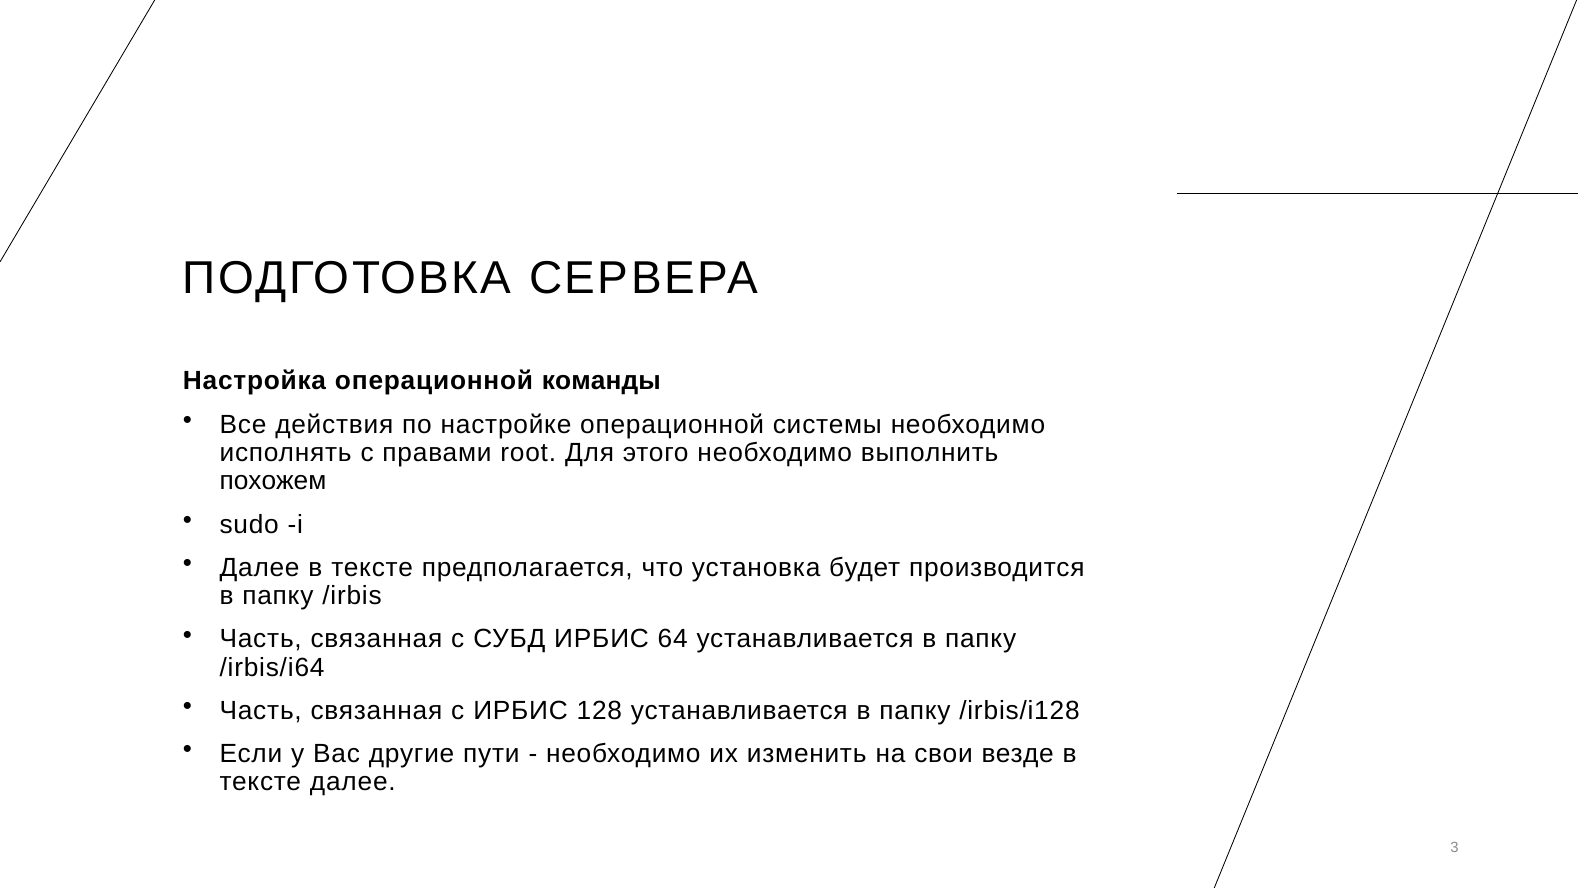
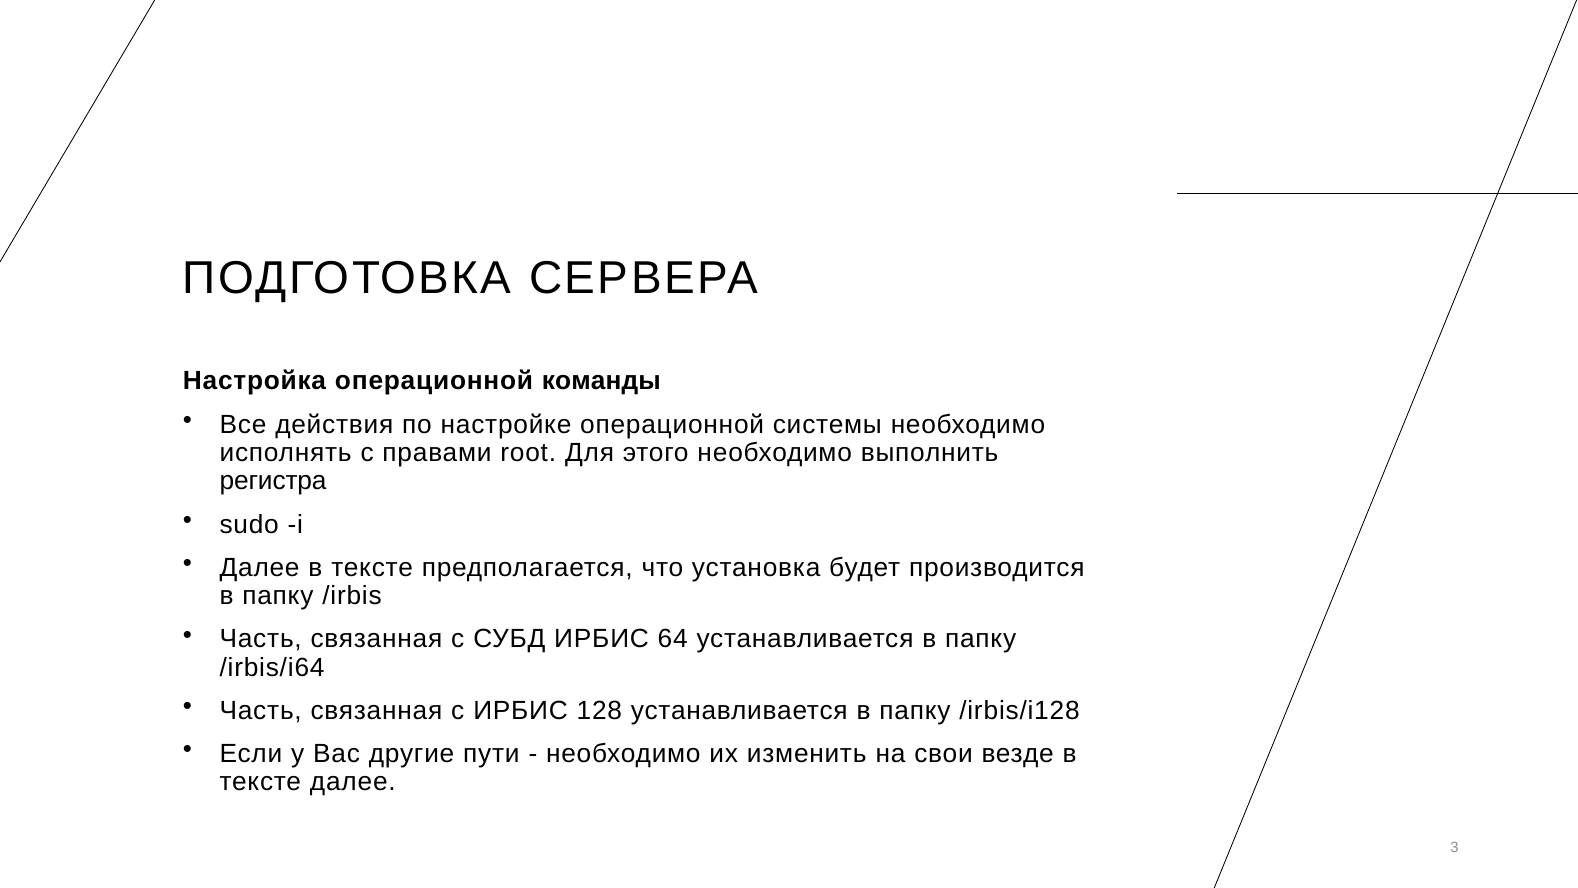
похожем: похожем -> регистра (273, 481)
